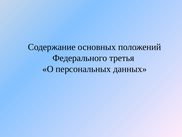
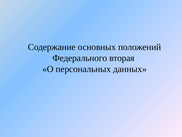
третья: третья -> вторая (122, 58)
